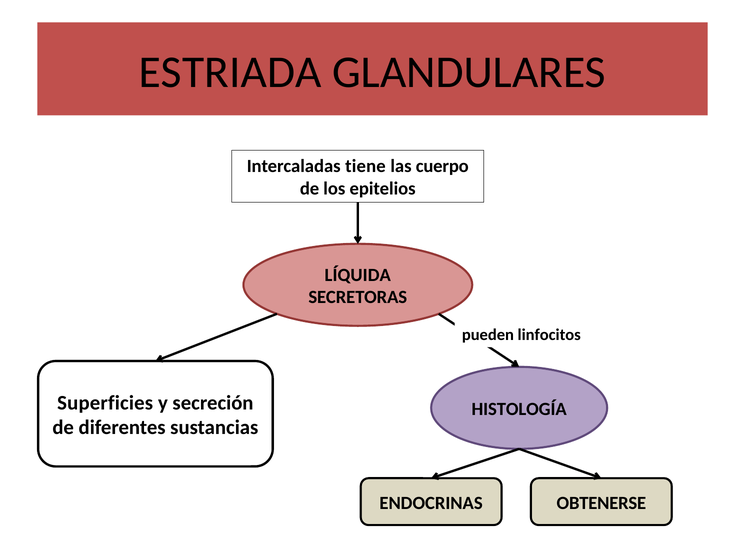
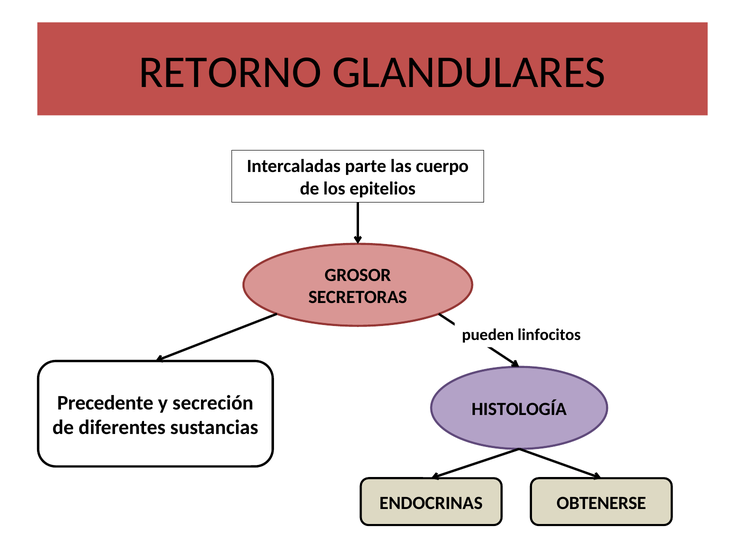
ESTRIADA: ESTRIADA -> RETORNO (230, 72)
tiene: tiene -> parte (366, 166)
LÍQUIDA: LÍQUIDA -> GROSOR (358, 275)
Superficies: Superficies -> Precedente (105, 403)
